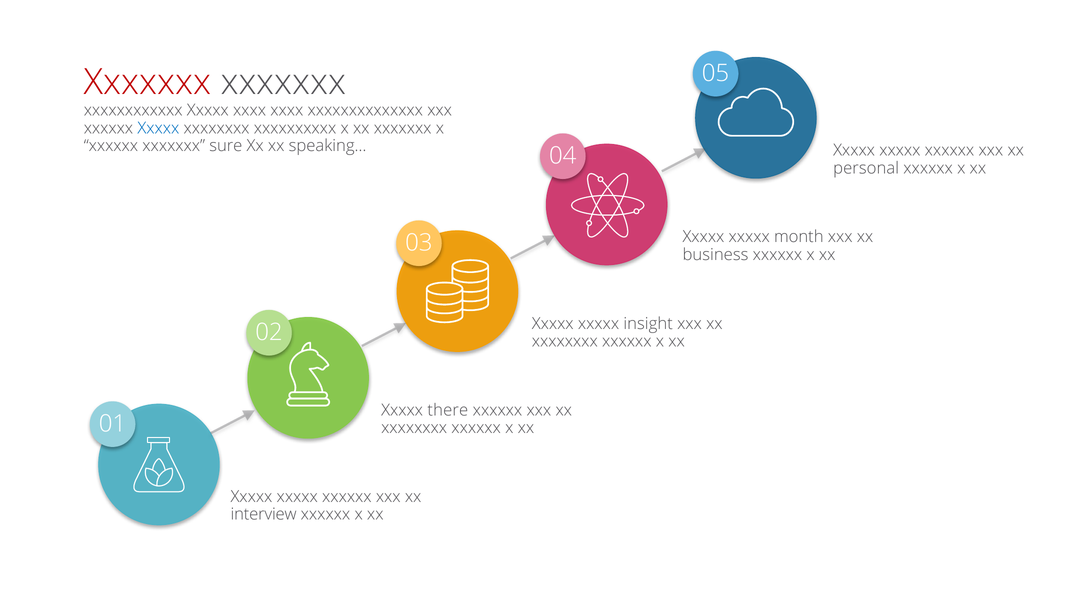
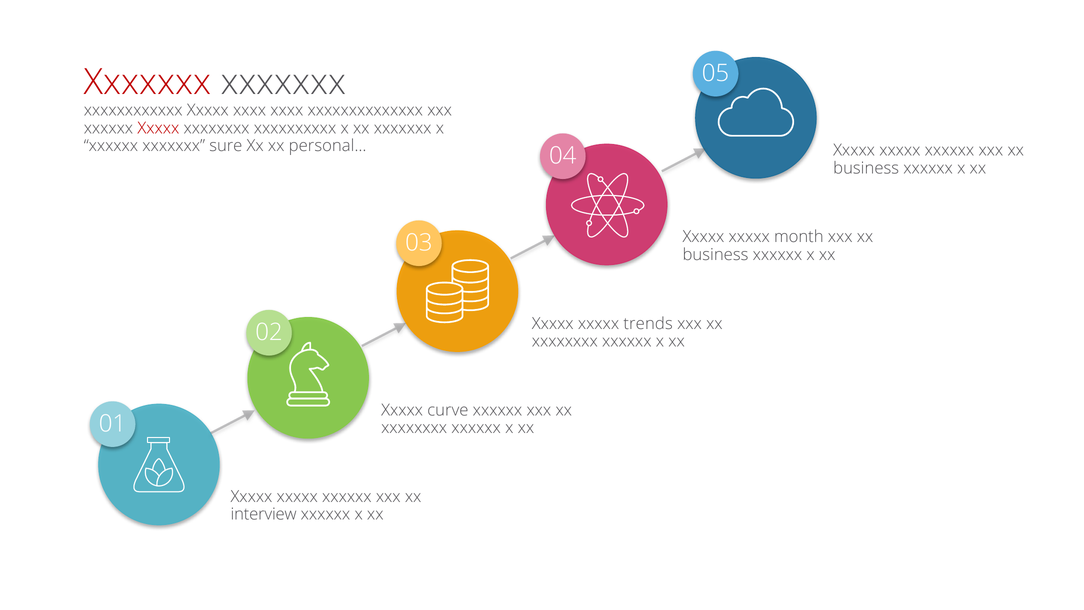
Xxxxx colour: blue -> red (158, 128)
speaking…: speaking… -> personal… (328, 146)
personal: personal -> business (866, 168)
insight: insight -> trends (648, 323)
there: there -> curve (448, 410)
